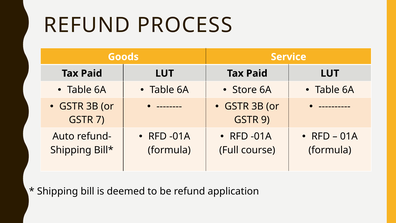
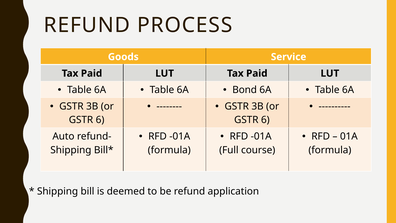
Store: Store -> Bond (245, 90)
7: 7 -> 6 (100, 120)
9: 9 -> 6 (265, 120)
